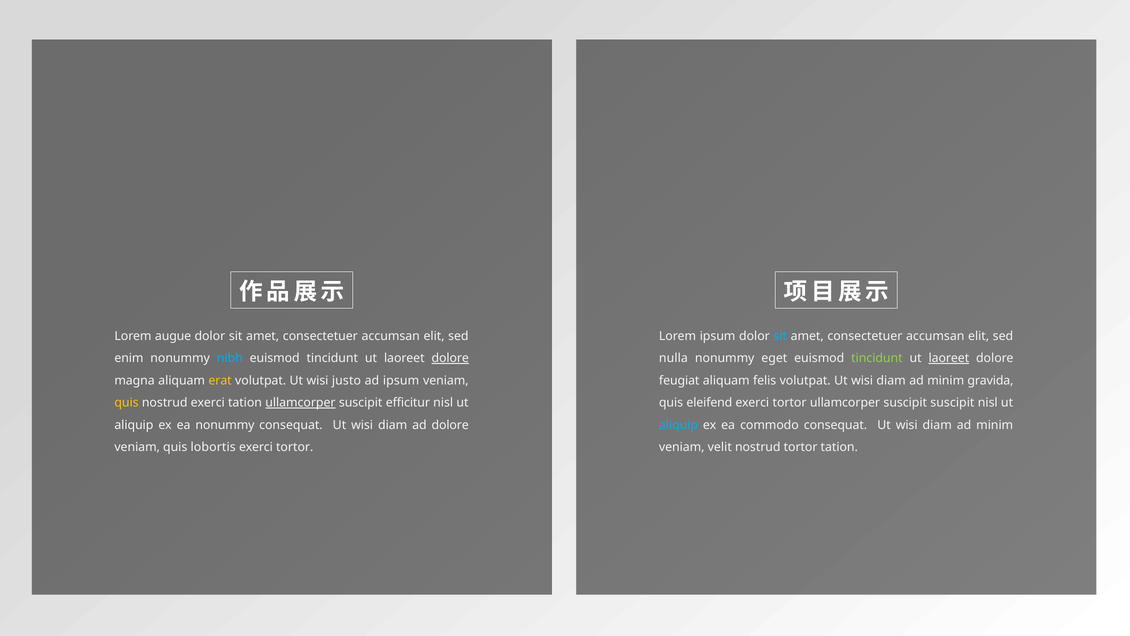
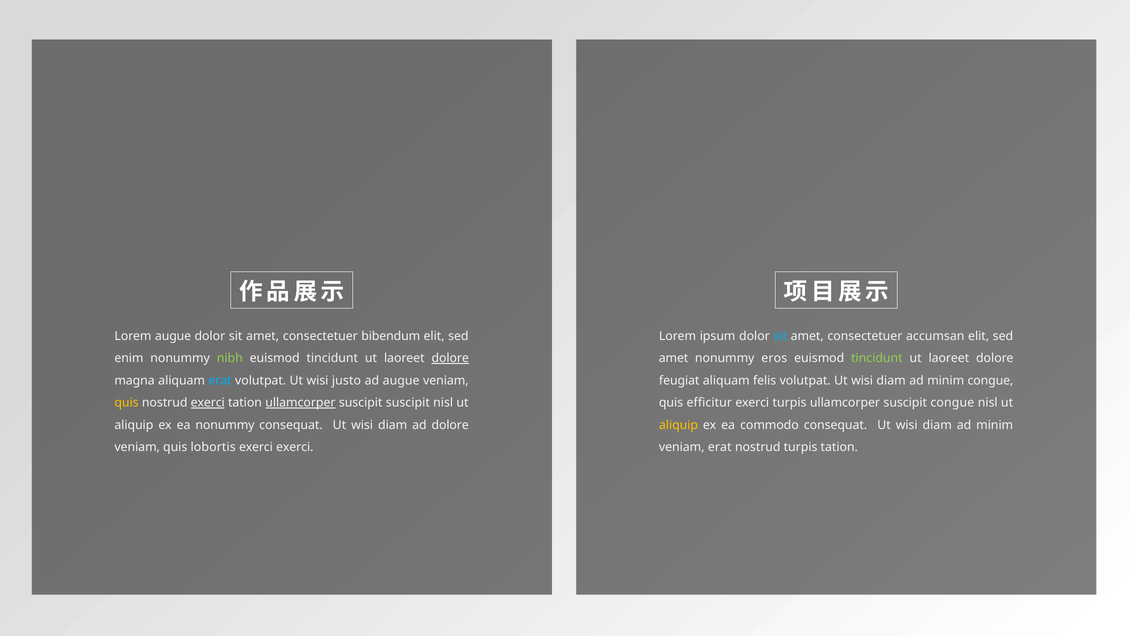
accumsan: accumsan -> bibendum (391, 336)
nibh colour: light blue -> light green (230, 358)
nulla: nulla -> amet (674, 358)
eget: eget -> eros (774, 358)
laoreet underline: present -> none (949, 358)
erat colour: yellow -> light blue (220, 380)
ad ipsum: ipsum -> augue (401, 380)
minim gravida: gravida -> congue (990, 380)
exerci underline: none -> present (208, 402)
suscipit efficitur: efficitur -> suscipit (408, 402)
eleifend: eleifend -> efficitur (709, 402)
tortor: tortor -> turpis (790, 402)
suscipit suscipit: suscipit -> congue (952, 402)
aliquip colour: light blue -> yellow (679, 425)
tortor: tortor -> exerci (295, 447)
veniam velit: velit -> erat (720, 447)
nostrud tortor: tortor -> turpis (801, 447)
